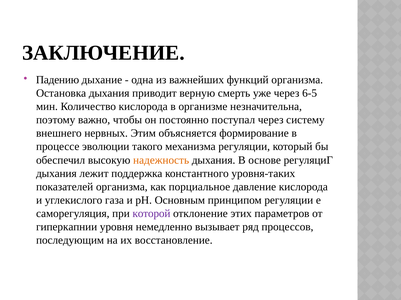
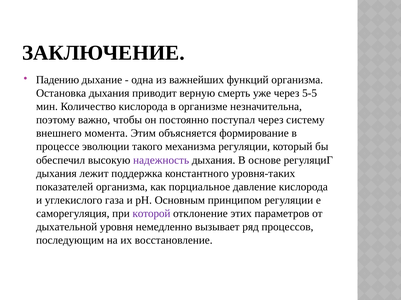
6-5: 6-5 -> 5-5 (310, 93)
нервных: нервных -> момента (106, 134)
надежность colour: orange -> purple (161, 160)
гиперкапнии: гиперкапнии -> дыхательной (67, 227)
